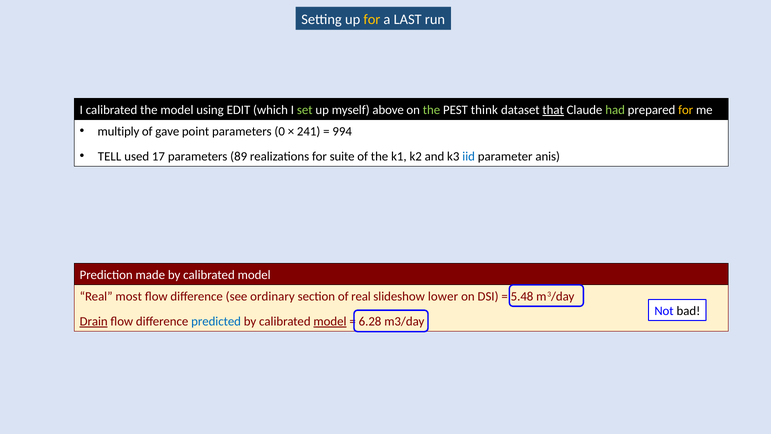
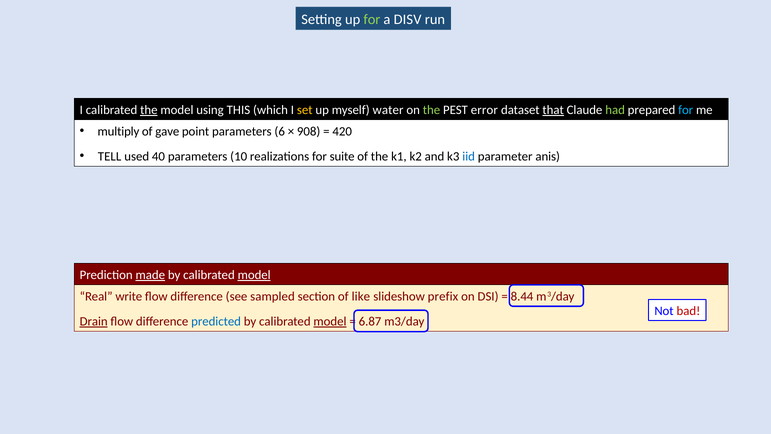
for colour: yellow -> light green (372, 19)
LAST: LAST -> DISV (408, 19)
the underline: none -> present (149, 110)
EDIT: EDIT -> THIS (238, 110)
set colour: light green -> yellow (305, 110)
above: above -> water (388, 110)
think: think -> error (484, 110)
for colour: yellow -> light blue (686, 110)
0: 0 -> 6 (280, 131)
241: 241 -> 908 (309, 131)
994: 994 -> 420 (342, 131)
17: 17 -> 40 (158, 156)
89: 89 -> 10 (239, 156)
made underline: none -> present (150, 275)
model underline: none -> present (254, 275)
most: most -> write (129, 296)
ordinary: ordinary -> sampled (273, 296)
of real: real -> like (361, 296)
lower: lower -> prefix (443, 296)
5.48: 5.48 -> 8.44 (522, 296)
bad colour: black -> red (688, 311)
6.28: 6.28 -> 6.87 (370, 321)
